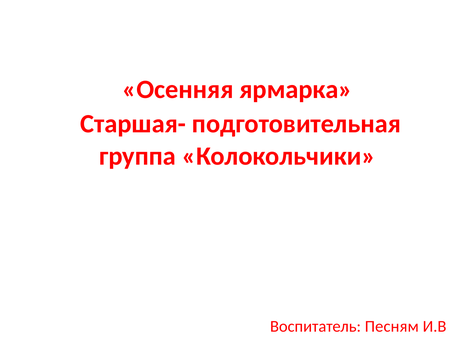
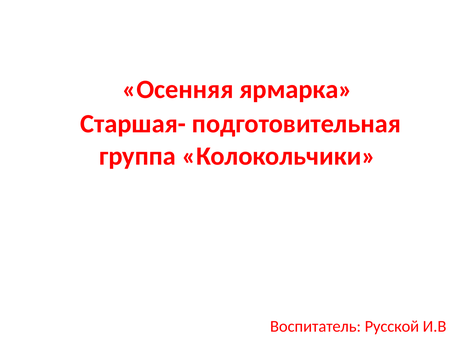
Песням: Песням -> Русской (392, 327)
